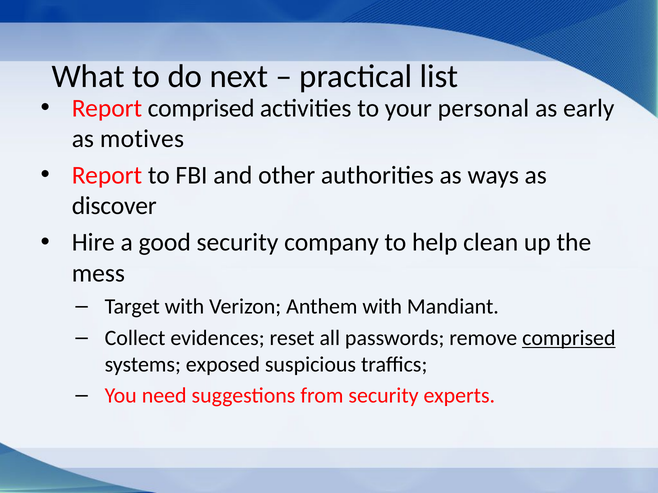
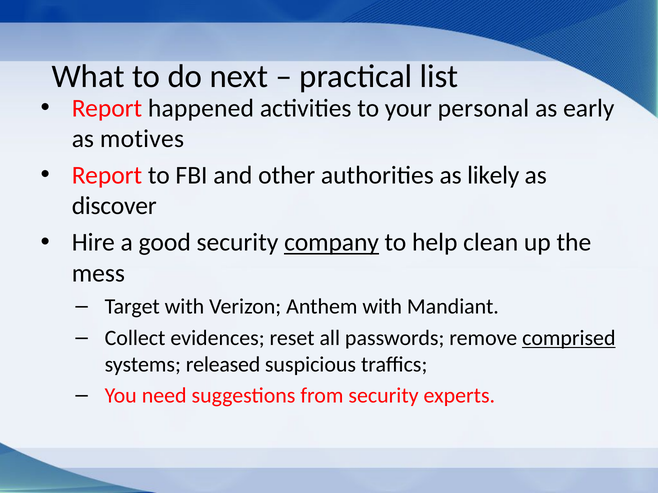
Report comprised: comprised -> happened (201, 108)
ways: ways -> likely (493, 175)
company underline: none -> present (332, 243)
exposed: exposed -> released (223, 365)
